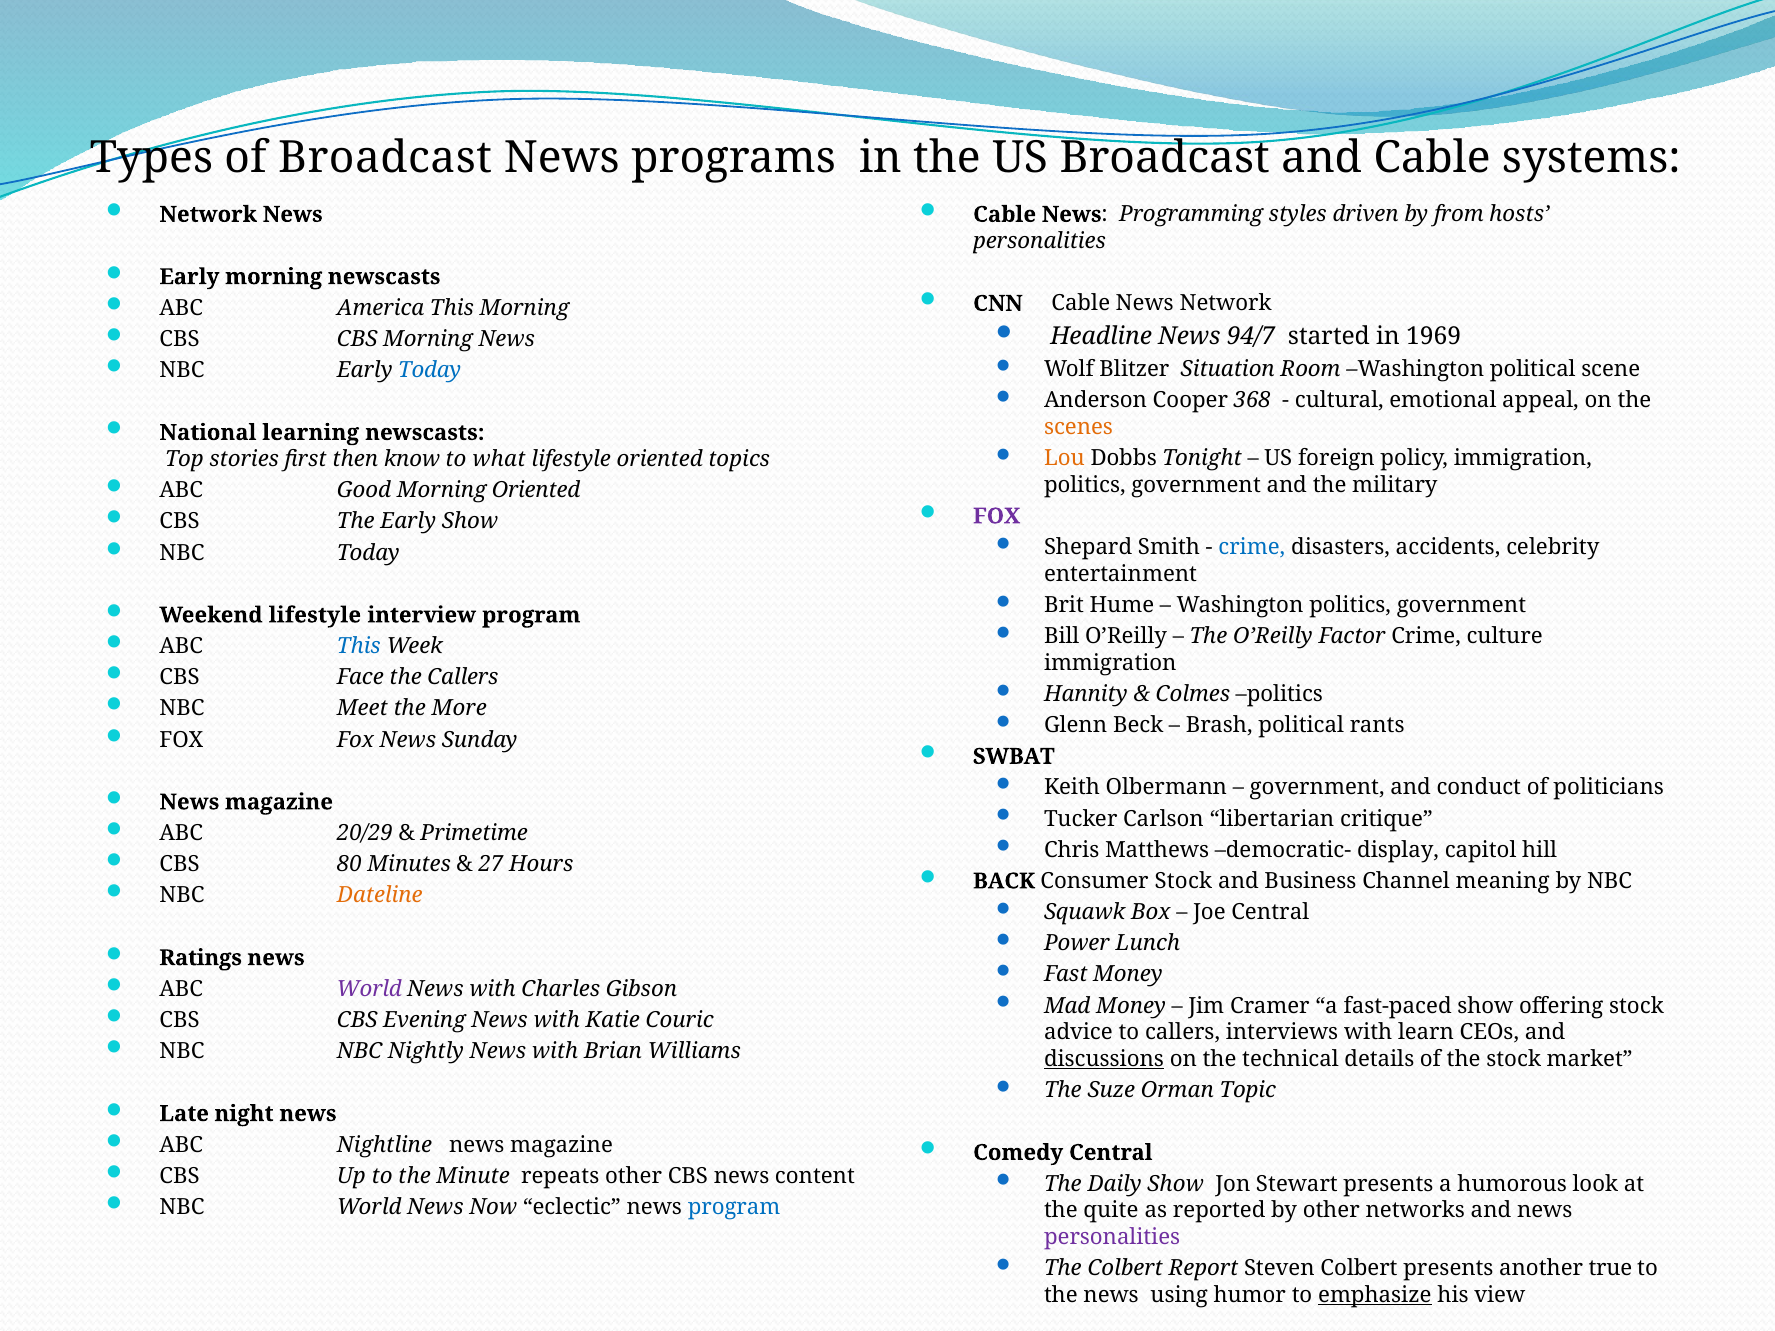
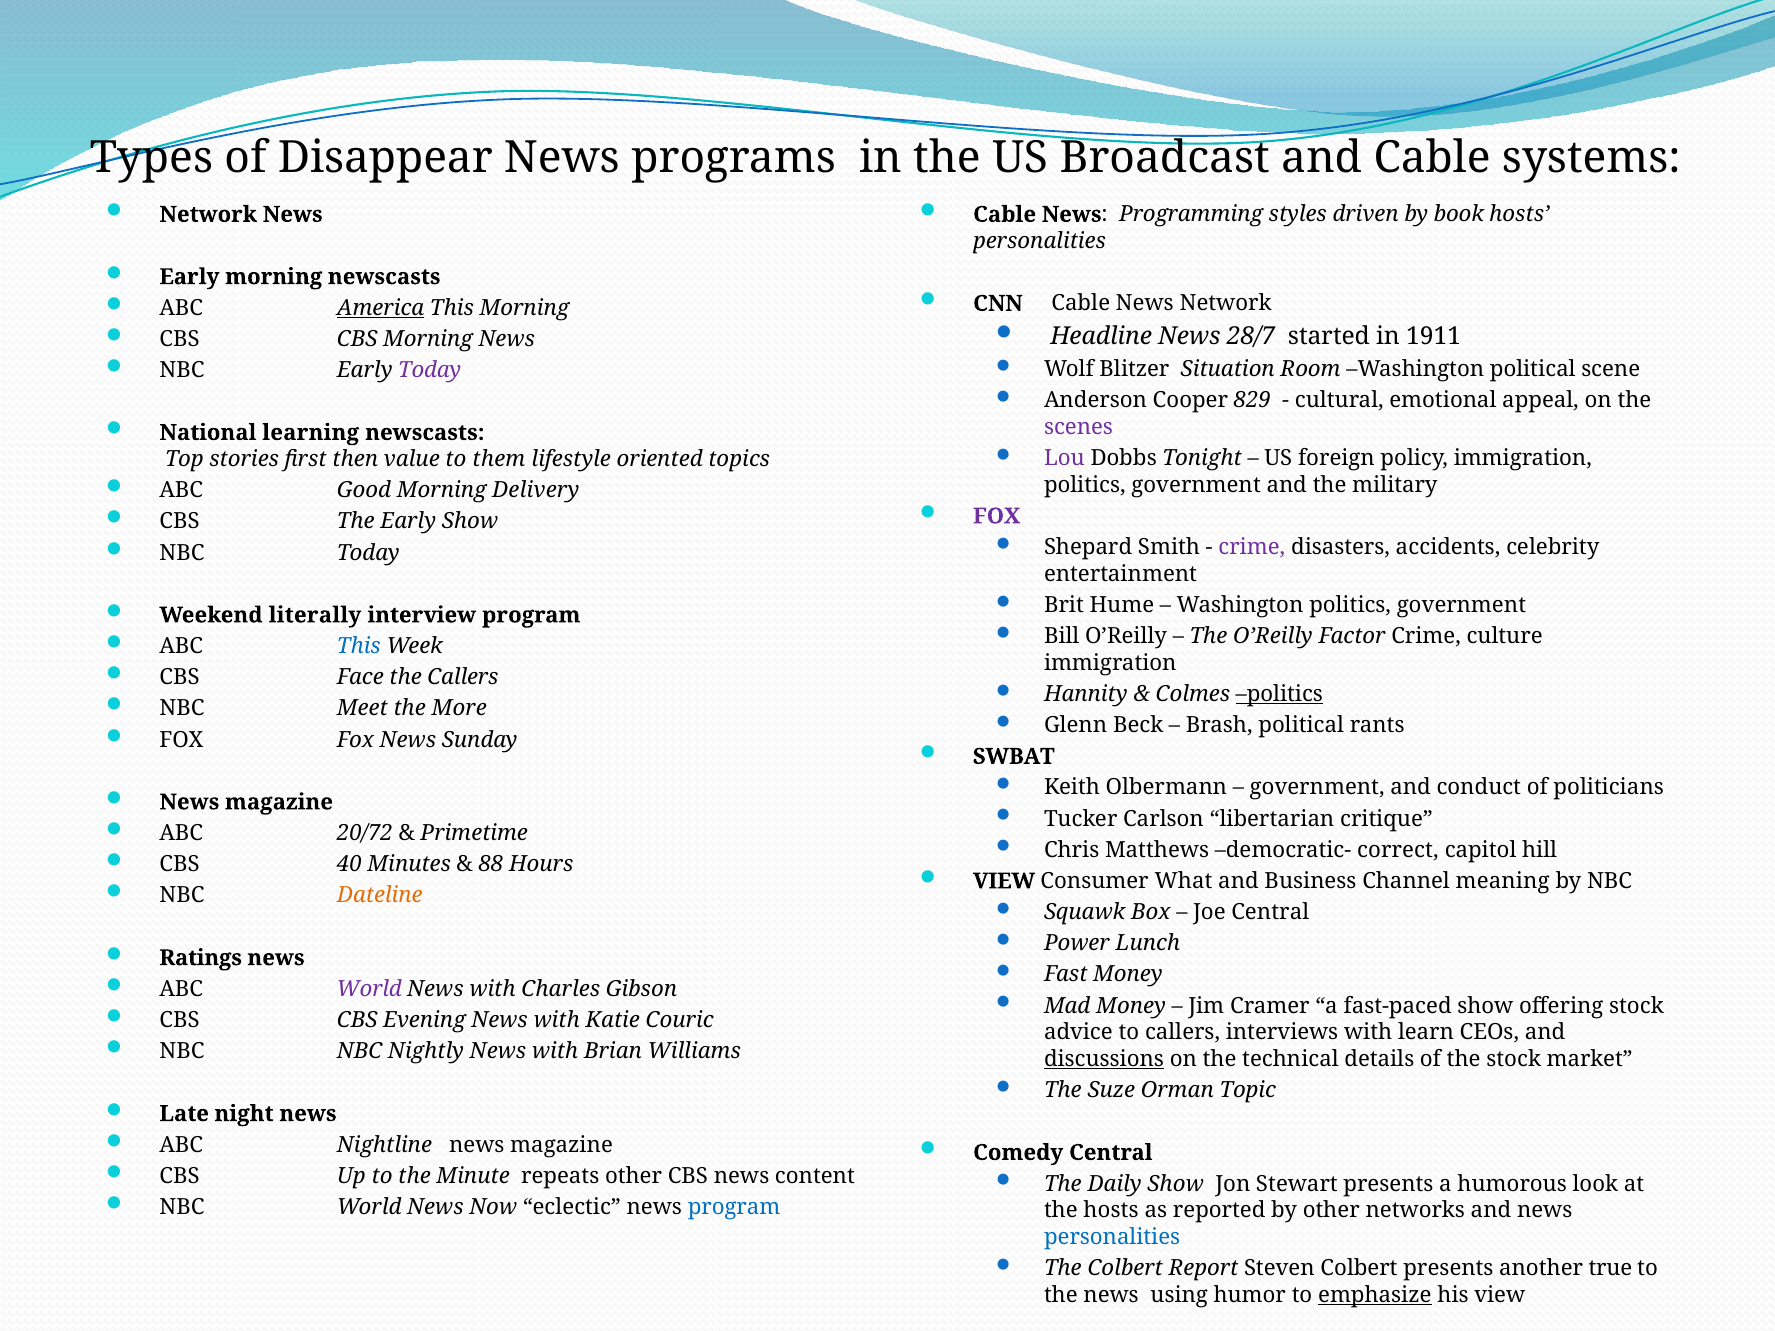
of Broadcast: Broadcast -> Disappear (385, 158)
from: from -> book (1459, 215)
America underline: none -> present (381, 308)
94/7: 94/7 -> 28/7 (1251, 337)
1969: 1969 -> 1911 (1434, 337)
Today colour: blue -> purple (430, 370)
368: 368 -> 829 (1252, 400)
scenes colour: orange -> purple (1079, 427)
Lou colour: orange -> purple (1064, 458)
know: know -> value (412, 459)
what: what -> them (499, 459)
Morning Oriented: Oriented -> Delivery (536, 491)
crime colour: blue -> purple (1252, 547)
Weekend lifestyle: lifestyle -> literally (315, 615)
politics underline: none -> present (1279, 694)
20/29: 20/29 -> 20/72 (365, 833)
display: display -> correct (1398, 850)
80: 80 -> 40 (349, 865)
27: 27 -> 88 (491, 865)
BACK: BACK -> VIEW (1004, 881)
Consumer Stock: Stock -> What (1183, 881)
the quite: quite -> hosts (1111, 1211)
personalities colour: purple -> blue (1112, 1237)
